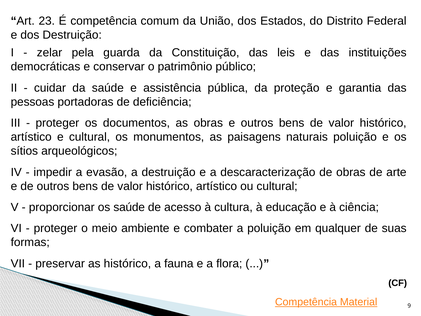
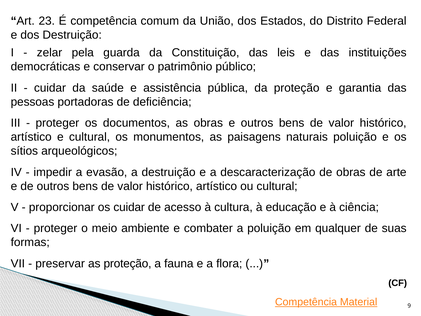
os saúde: saúde -> cuidar (129, 207)
as histórico: histórico -> proteção (128, 263)
